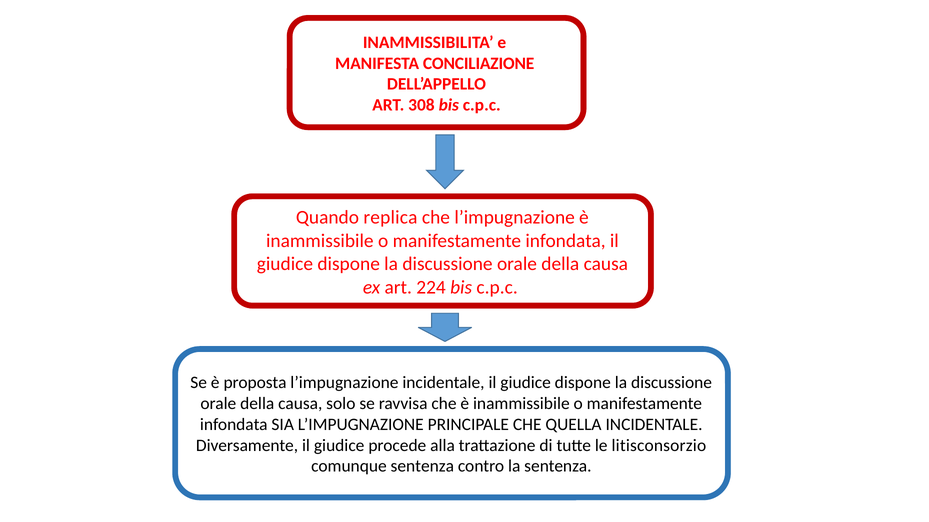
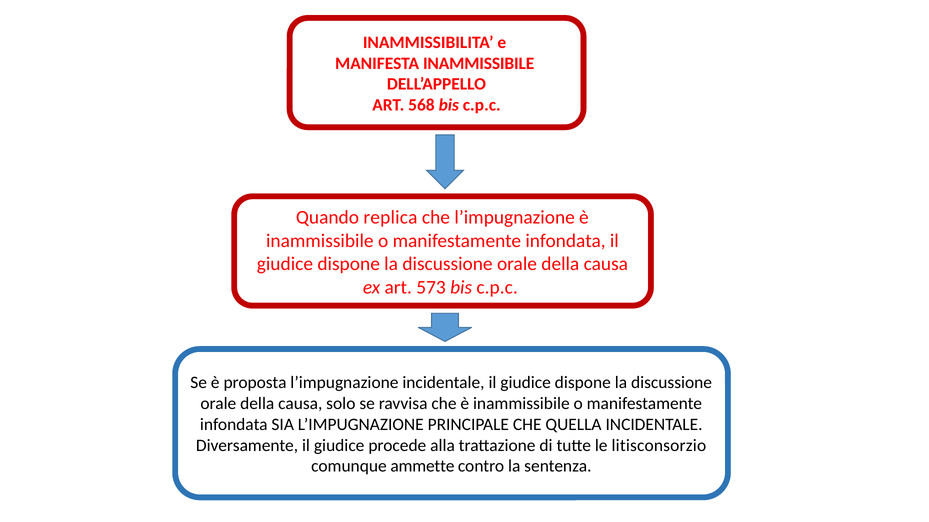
MANIFESTA CONCILIAZIONE: CONCILIAZIONE -> INAMMISSIBILE (479, 63)
308: 308 -> 568 (421, 105)
224: 224 -> 573 (431, 287)
comunque sentenza: sentenza -> ammette (422, 467)
